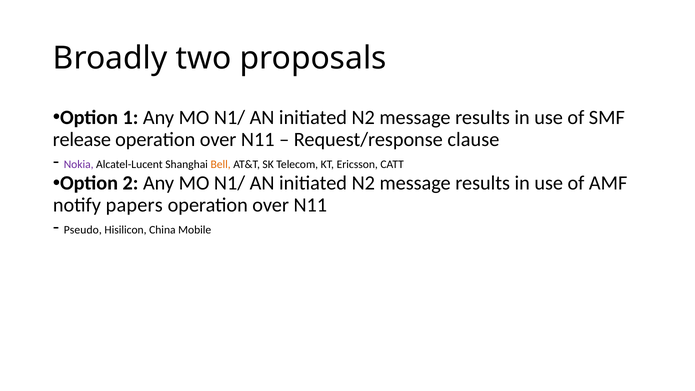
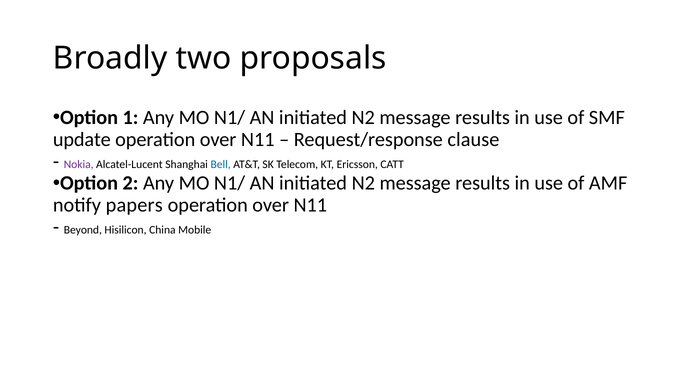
release: release -> update (82, 139)
Bell colour: orange -> blue (221, 164)
Pseudo: Pseudo -> Beyond (83, 230)
